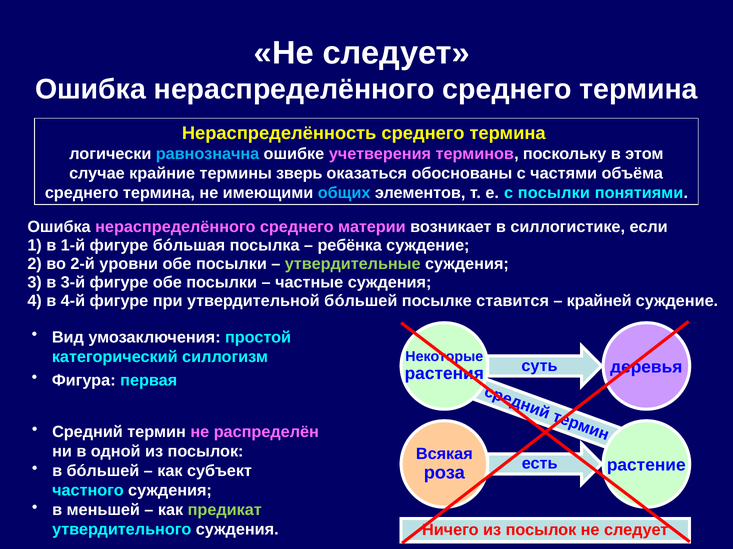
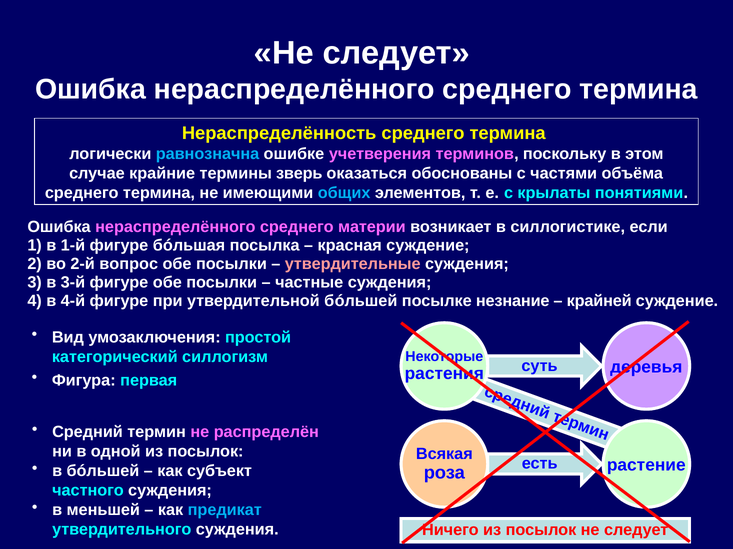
с посылки: посылки -> крылаты (554, 193)
ребёнка: ребёнка -> красная (350, 246)
уровни: уровни -> вопрос (129, 264)
утвердительные colour: light green -> pink (353, 264)
ставится: ставится -> незнание (513, 301)
предикат colour: light green -> light blue (225, 511)
